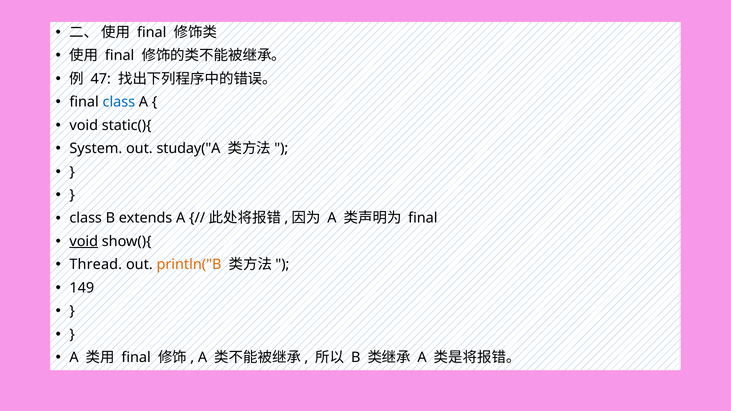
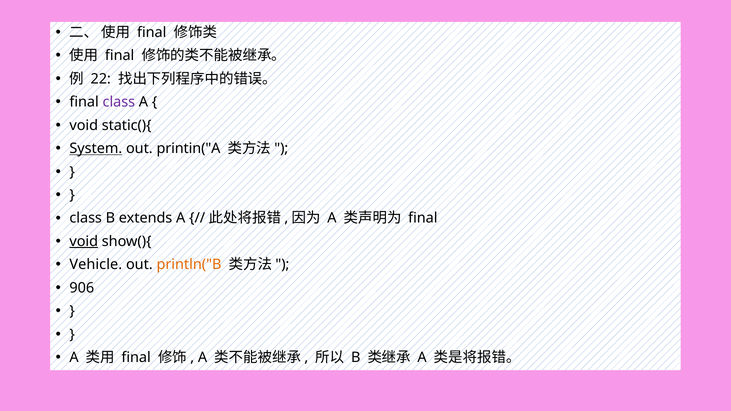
47: 47 -> 22 (101, 79)
class colour: blue -> purple (119, 102)
System underline: none -> present (96, 149)
studay("A: studay("A -> printin("A (188, 149)
Thread: Thread -> Vehicle (96, 265)
149: 149 -> 906 (82, 288)
